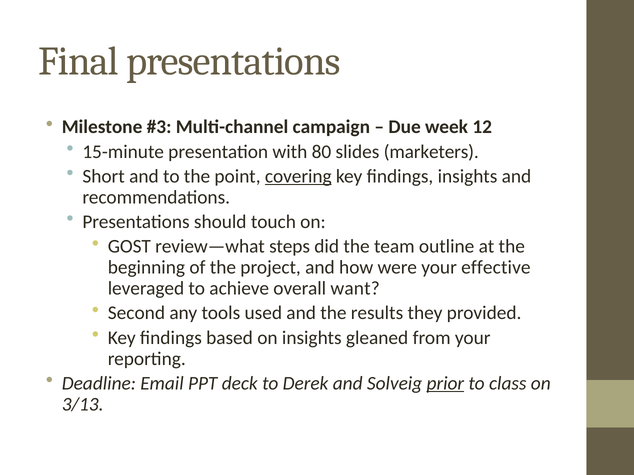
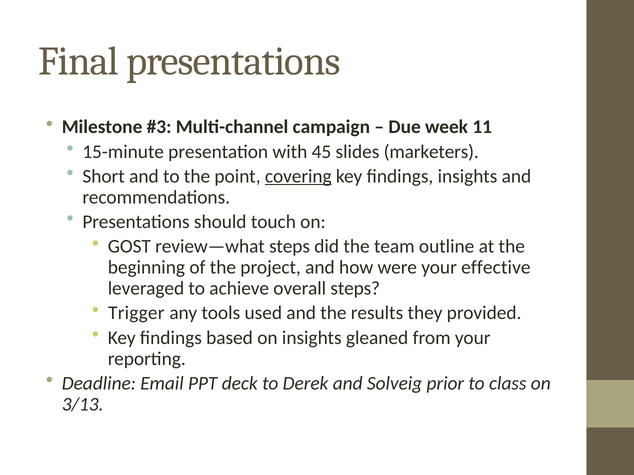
12: 12 -> 11 (482, 127)
80: 80 -> 45 (322, 152)
overall want: want -> steps (355, 289)
Second: Second -> Trigger (136, 313)
prior underline: present -> none (445, 384)
